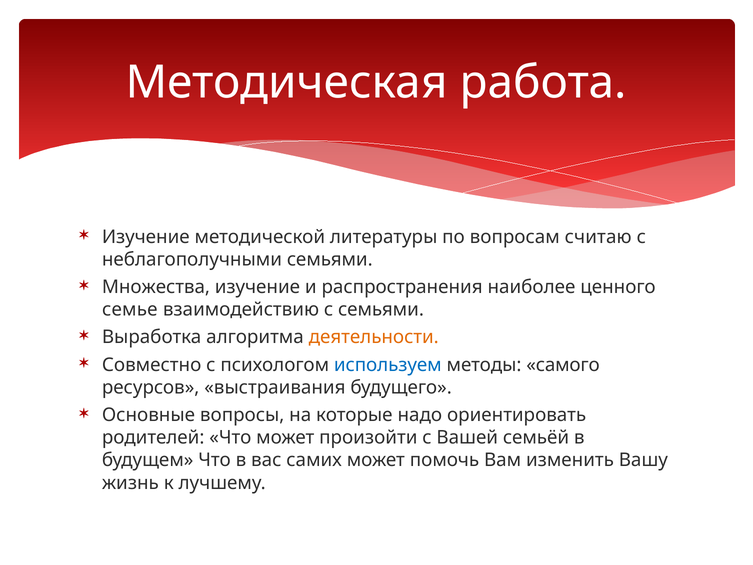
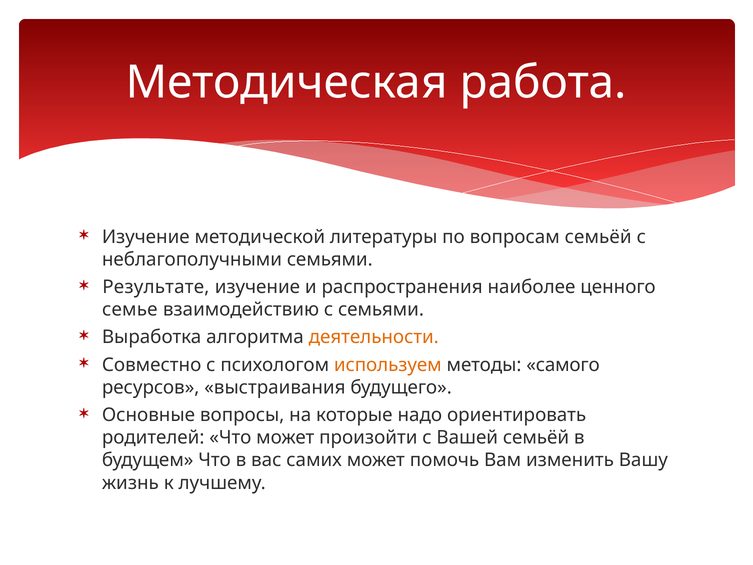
вопросам считаю: считаю -> семьёй (598, 237)
Множества: Множества -> Результате (156, 287)
используем colour: blue -> orange (388, 365)
